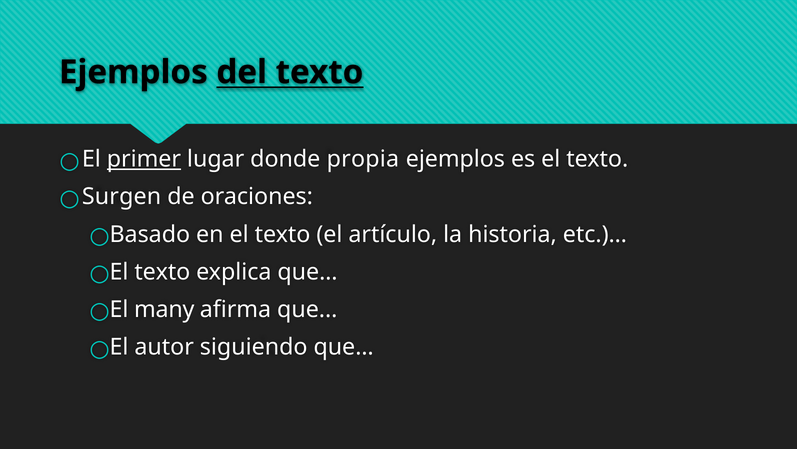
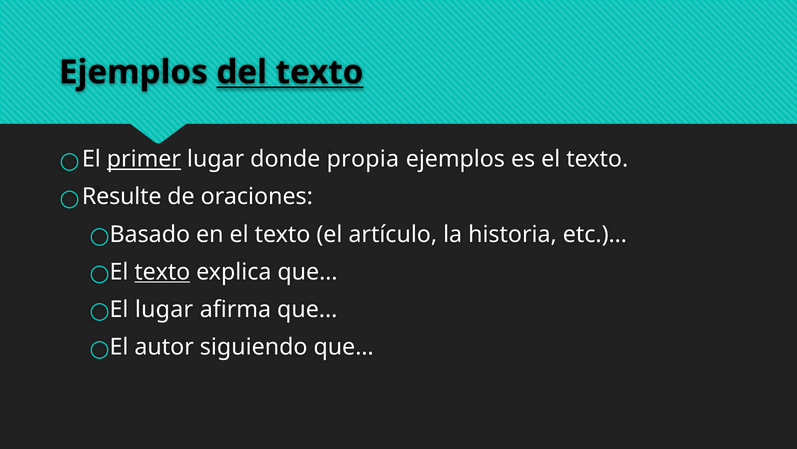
Surgen: Surgen -> Resulte (122, 196)
texto underline: none -> present (162, 272)
El many: many -> lugar (164, 309)
